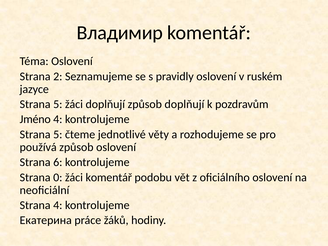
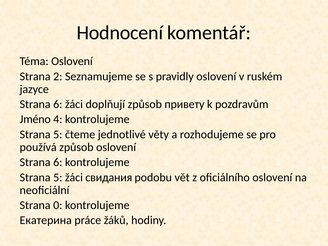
Владимир: Владимир -> Hodnocení (120, 33)
5: 5 -> 6 (58, 104)
způsob doplňují: doplňují -> привету (184, 104)
0: 0 -> 5 (58, 177)
žáci komentář: komentář -> свидания (109, 177)
Strana 4: 4 -> 0 (58, 205)
